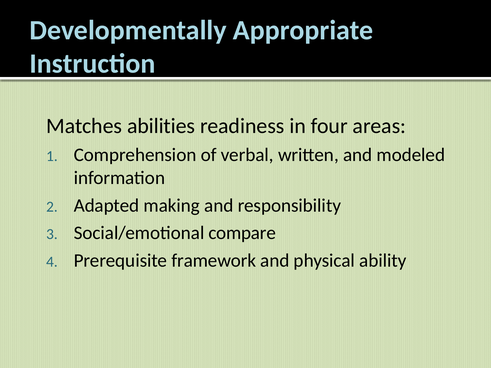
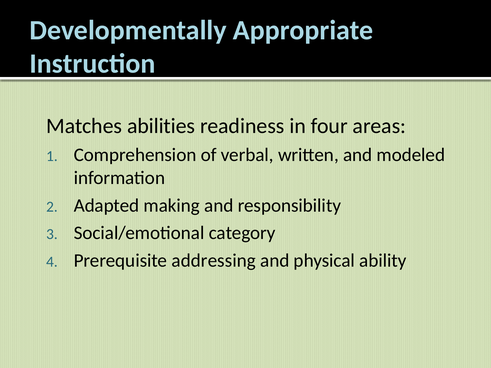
compare: compare -> category (242, 233)
framework: framework -> addressing (214, 261)
